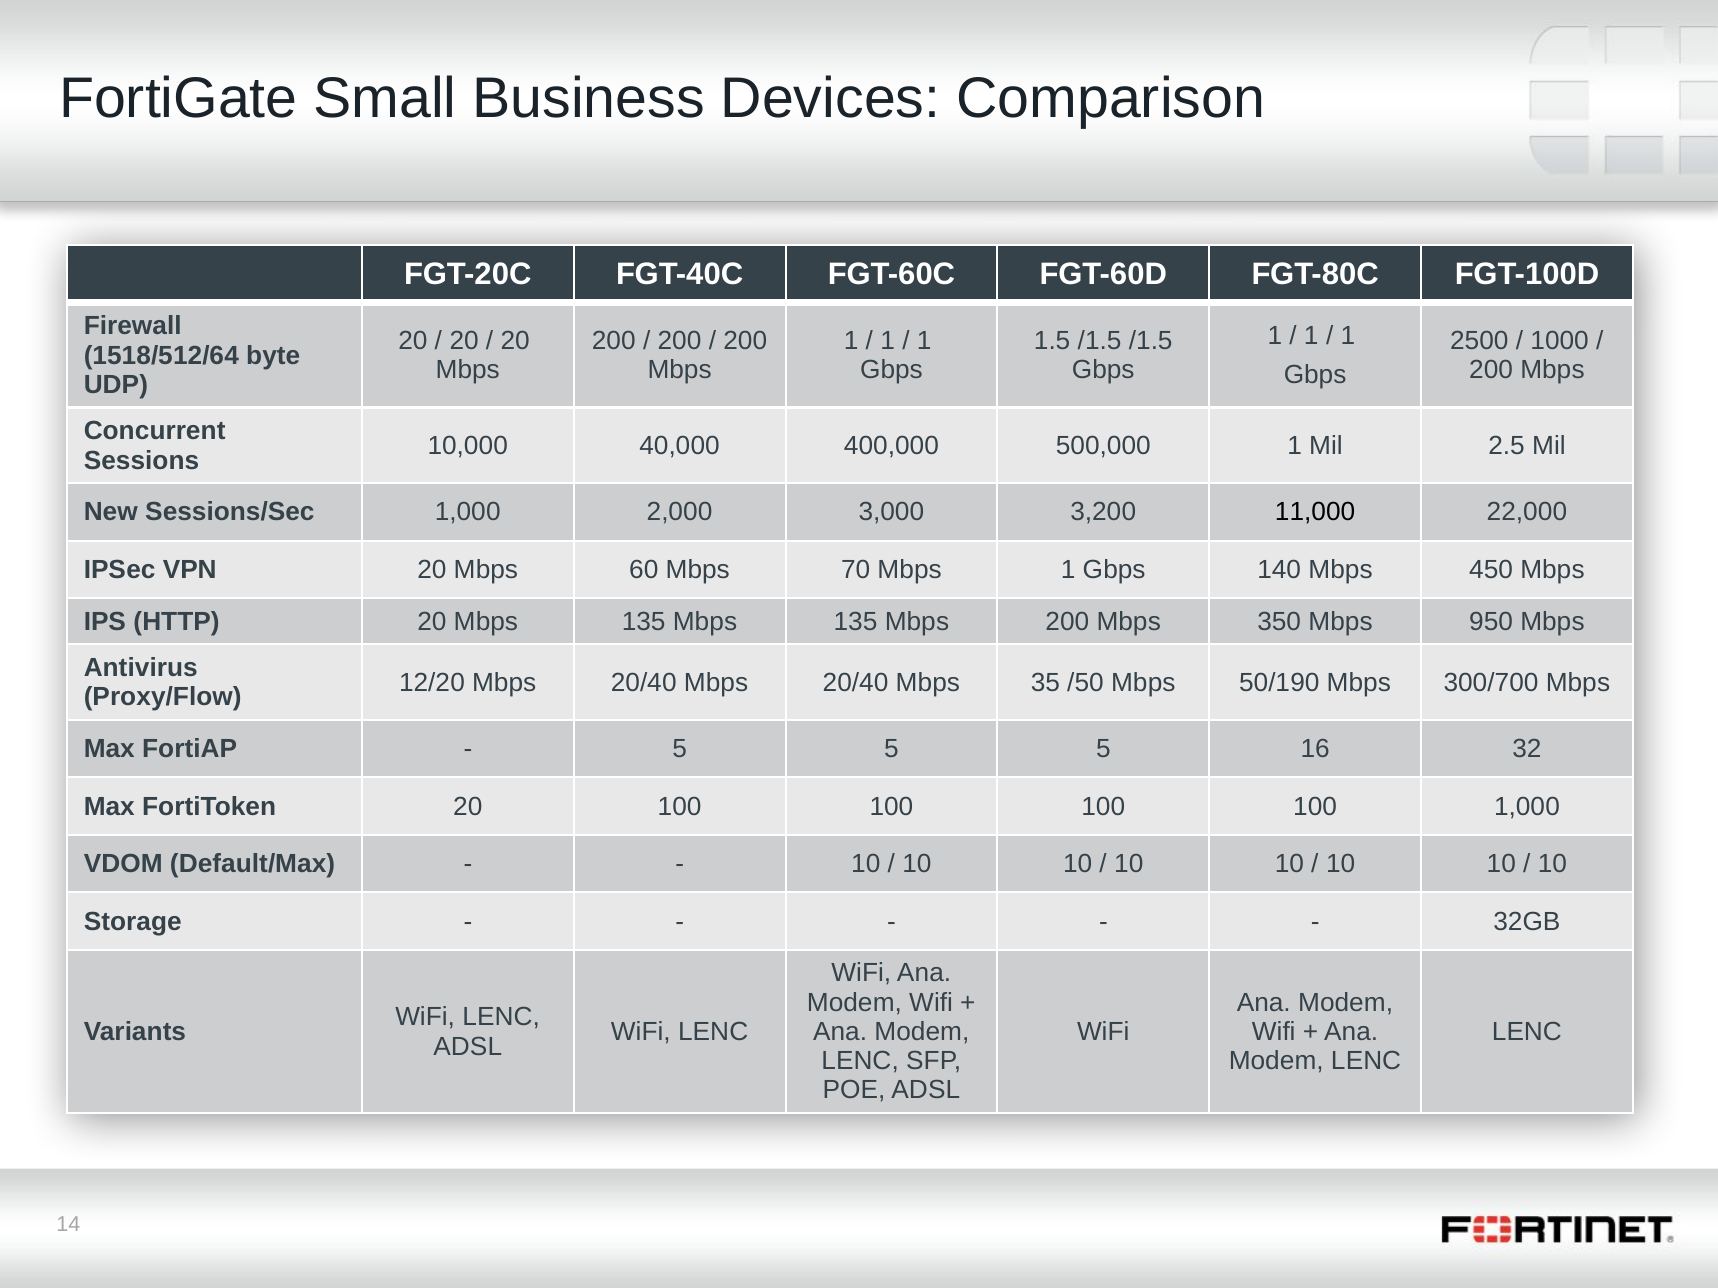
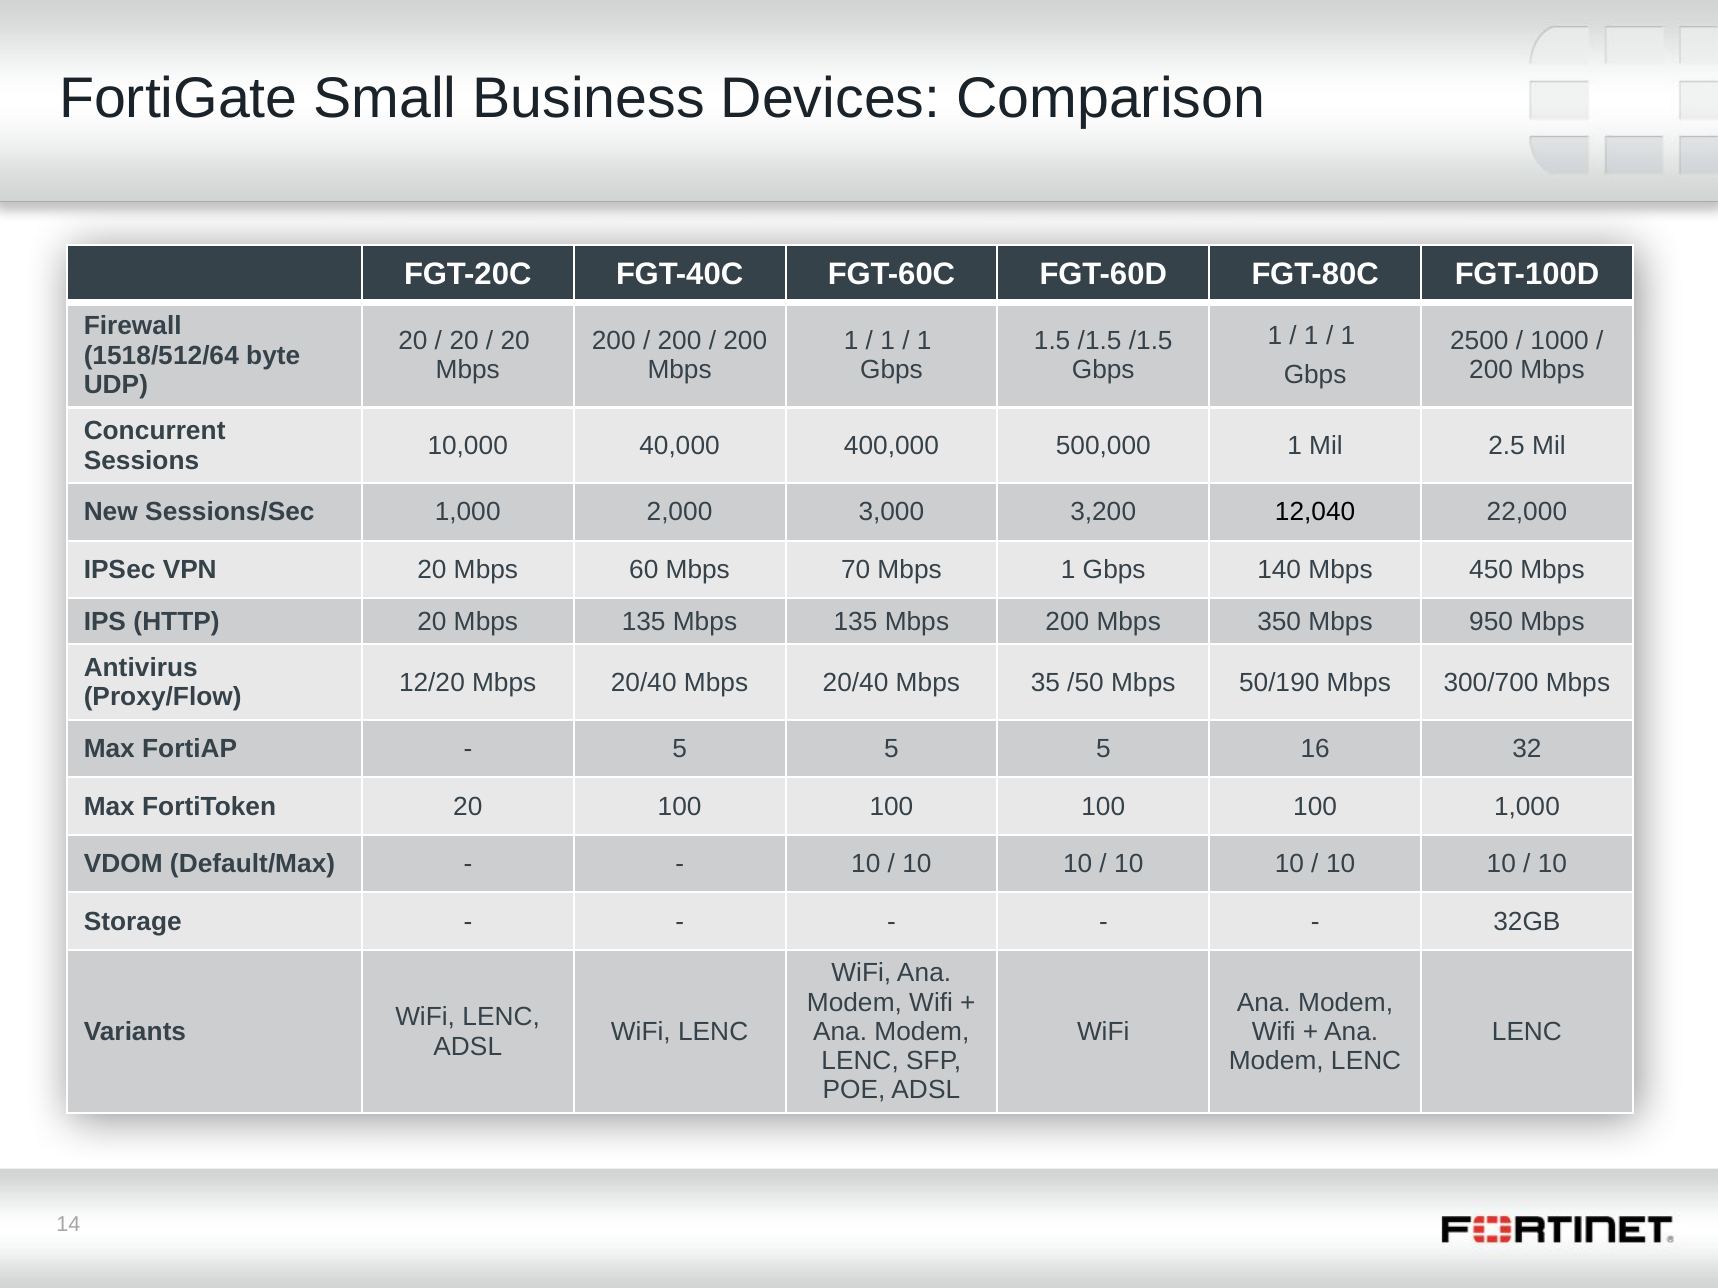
11,000: 11,000 -> 12,040 (1315, 512)
